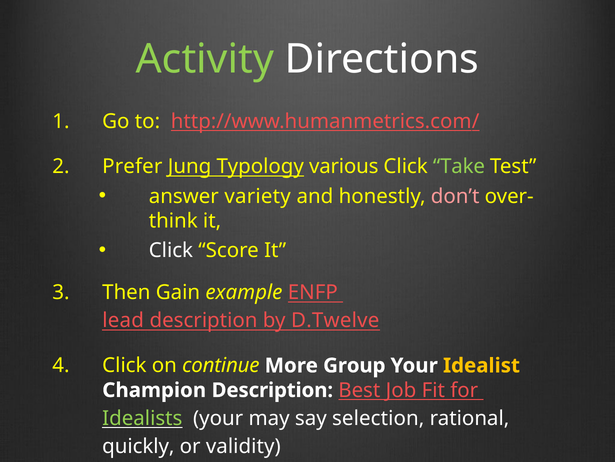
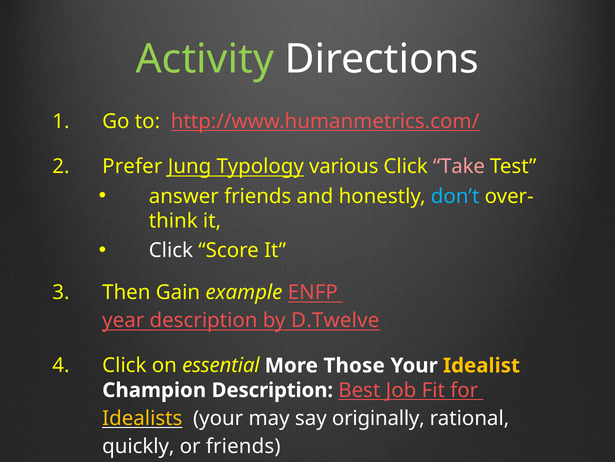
Take colour: light green -> pink (459, 166)
answer variety: variety -> friends (258, 196)
don’t colour: pink -> light blue (455, 196)
lead: lead -> year (123, 320)
continue: continue -> essential (221, 365)
Group: Group -> Those (354, 365)
Idealists colour: light green -> yellow (142, 418)
selection: selection -> originally (378, 418)
or validity: validity -> friends (243, 446)
